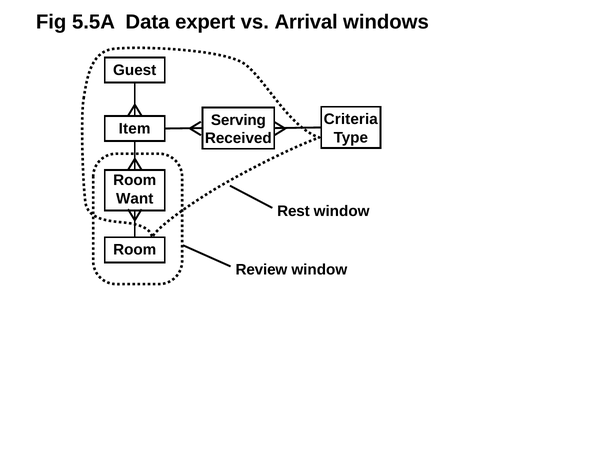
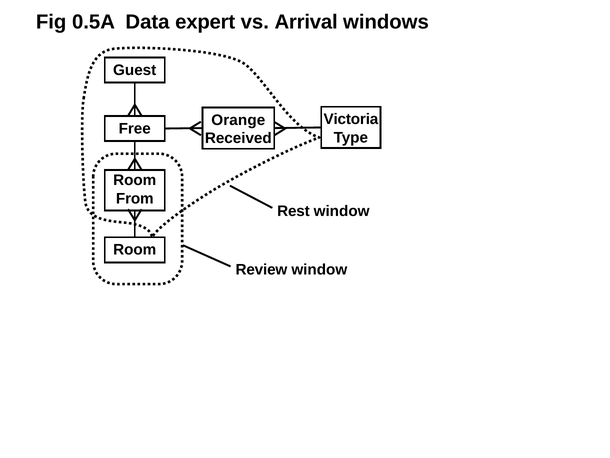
5.5A: 5.5A -> 0.5A (93, 22)
Criteria: Criteria -> Victoria (351, 119)
Serving: Serving -> Orange (238, 120)
Item: Item -> Free (135, 128)
Want: Want -> From (135, 198)
